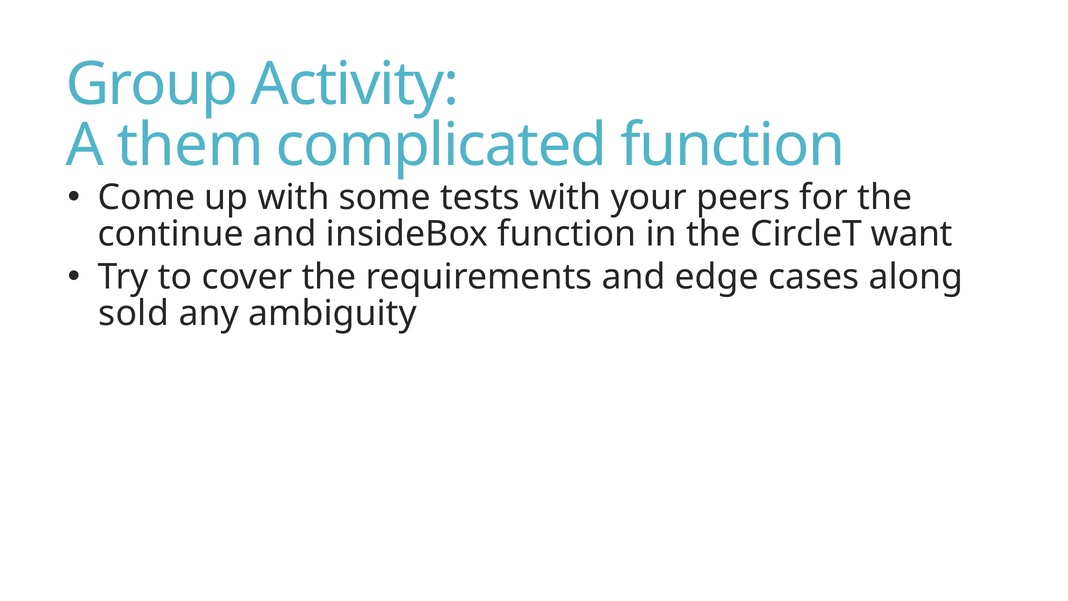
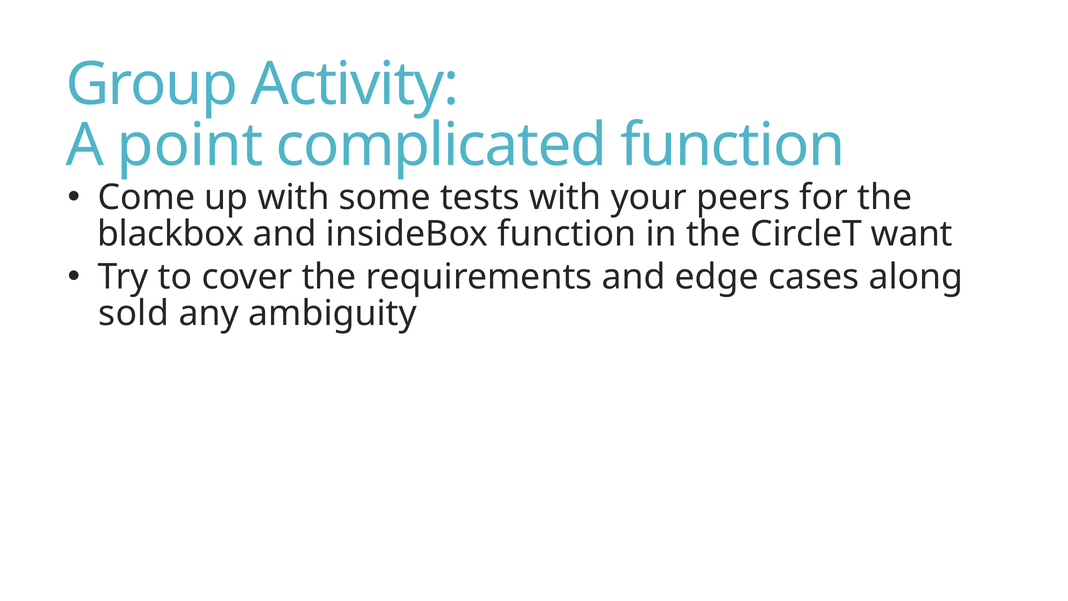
them: them -> point (190, 146)
continue: continue -> blackbox (171, 234)
